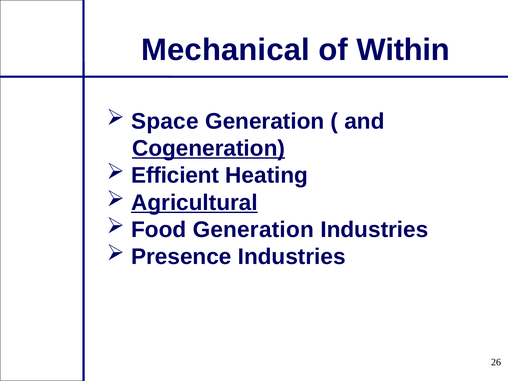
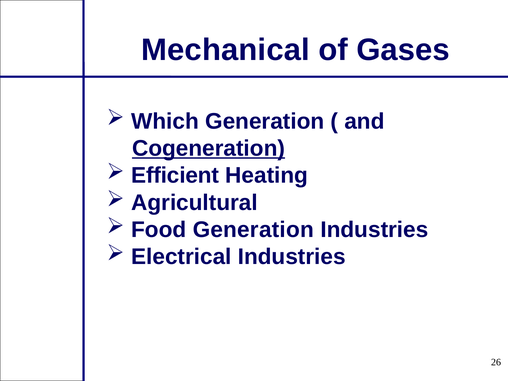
Within: Within -> Gases (403, 50)
Space: Space -> Which (165, 121)
Agricultural underline: present -> none (194, 203)
Presence: Presence -> Electrical (181, 257)
